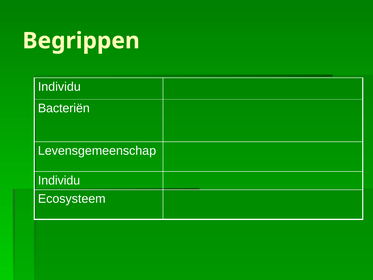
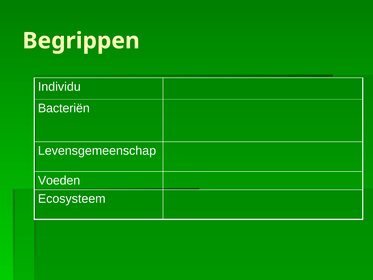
Individu: Individu -> Voeden (59, 180)
